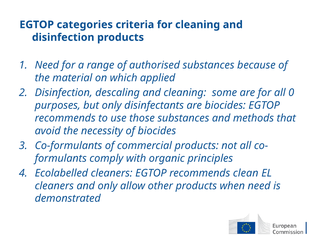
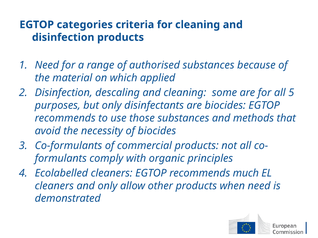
0: 0 -> 5 (291, 93)
clean: clean -> much (246, 173)
